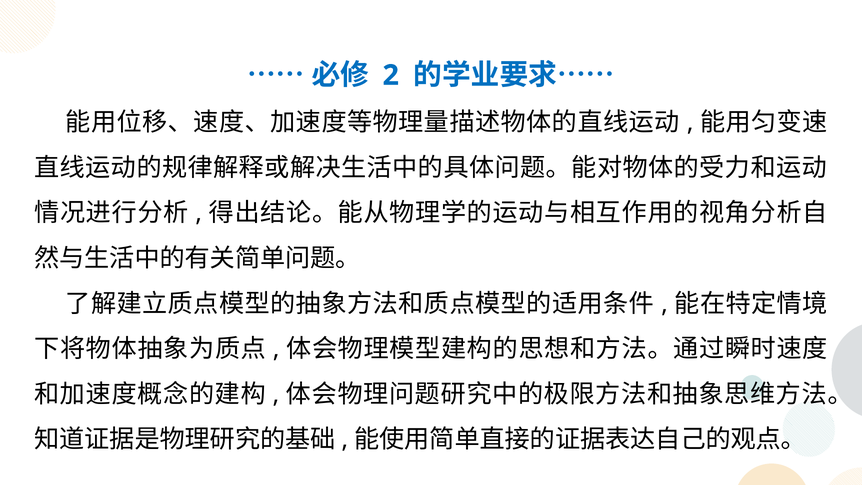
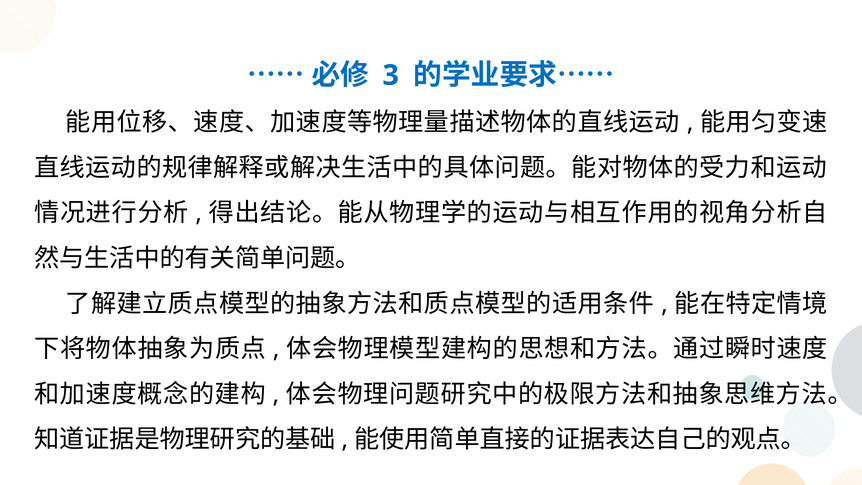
2: 2 -> 3 (391, 75)
